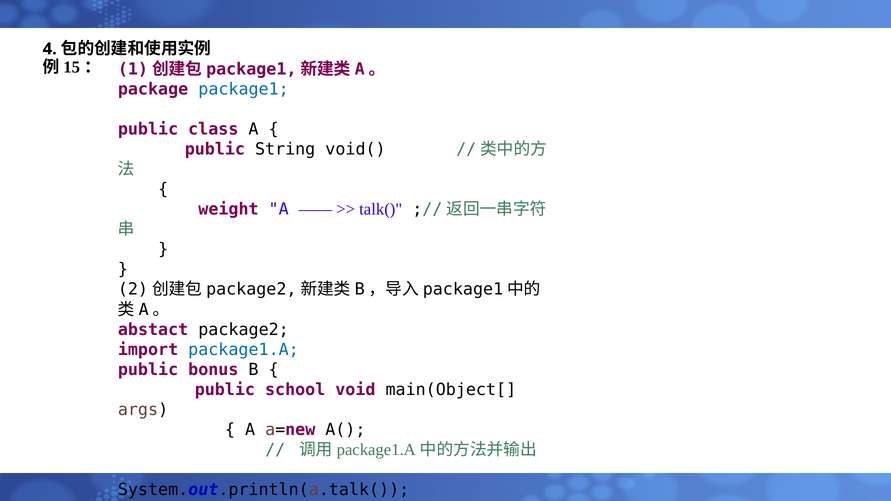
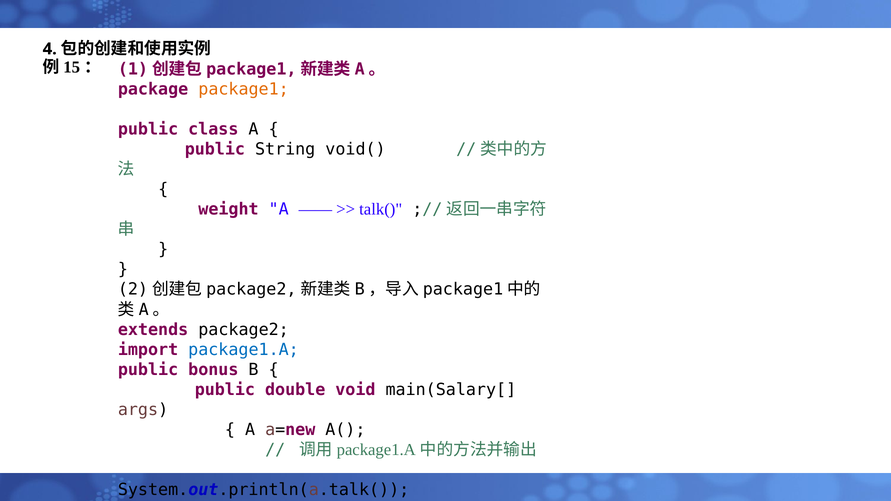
package1 colour: blue -> orange (244, 89)
abstact: abstact -> extends (153, 330)
school: school -> double (295, 390)
main(Object[: main(Object[ -> main(Salary[ (451, 390)
